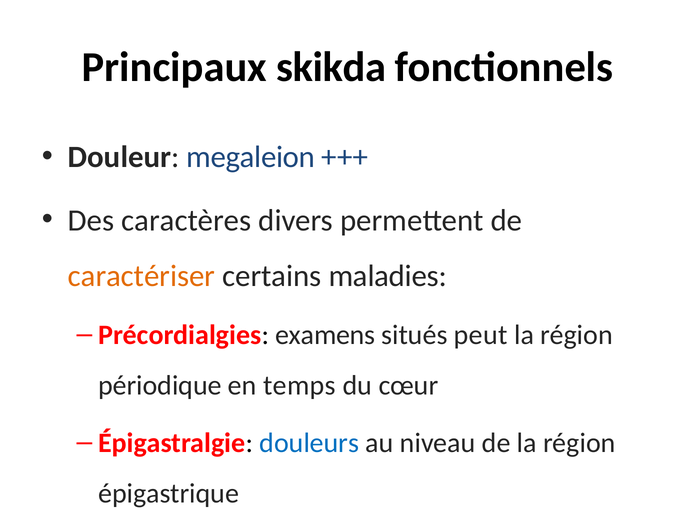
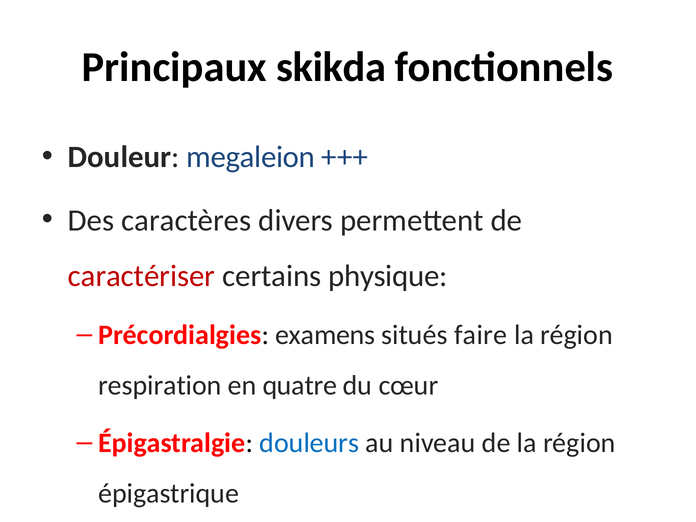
caractériser colour: orange -> red (142, 276)
maladies: maladies -> physique (388, 276)
peut: peut -> faire (481, 335)
périodique: périodique -> respiration (160, 385)
temps: temps -> quatre (300, 385)
